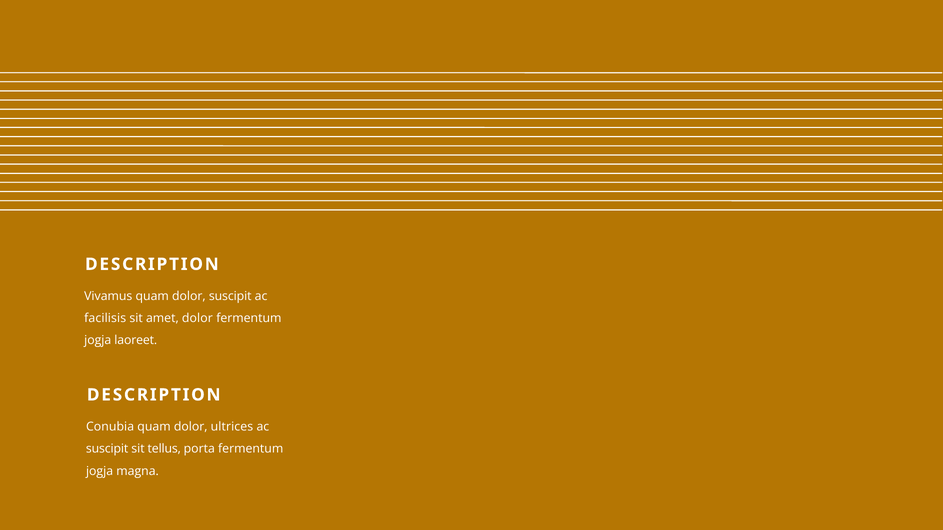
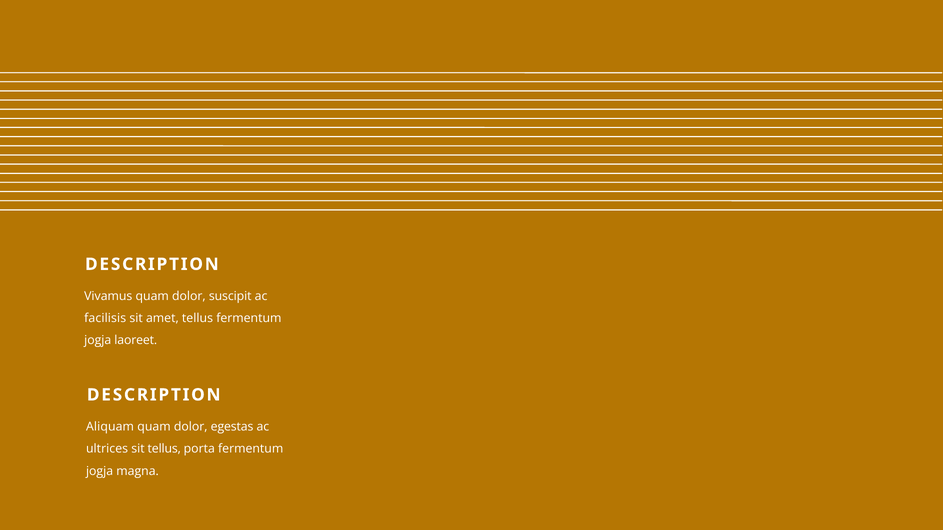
amet dolor: dolor -> tellus (197, 319)
Conubia: Conubia -> Aliquam (110, 427)
ultrices: ultrices -> egestas (232, 427)
suscipit: suscipit -> ultrices (107, 449)
